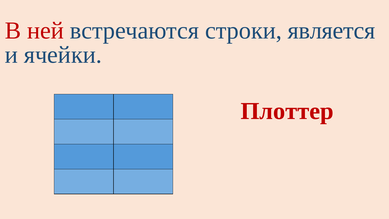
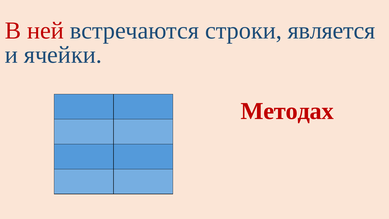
Плоттер: Плоттер -> Методах (287, 111)
